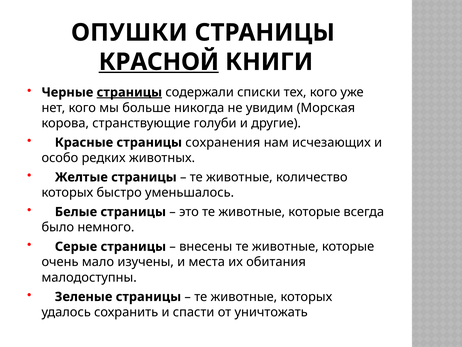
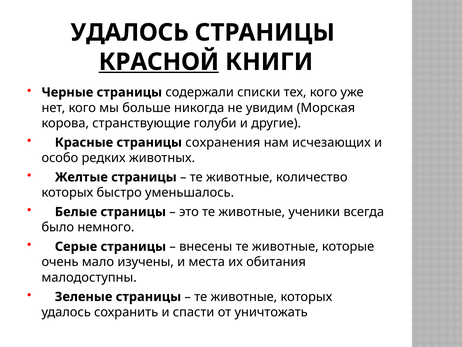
ОПУШКИ: ОПУШКИ -> УДАЛОСЬ (130, 33)
страницы underline: present -> none (129, 92)
это те животные которые: которые -> ученики (314, 212)
